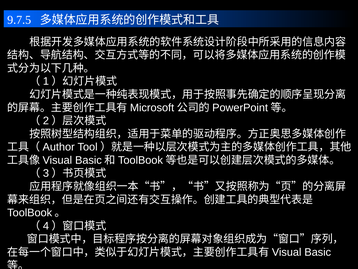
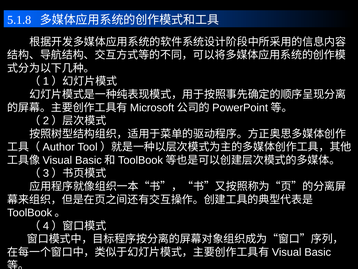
9.7.5: 9.7.5 -> 5.1.8 (19, 20)
